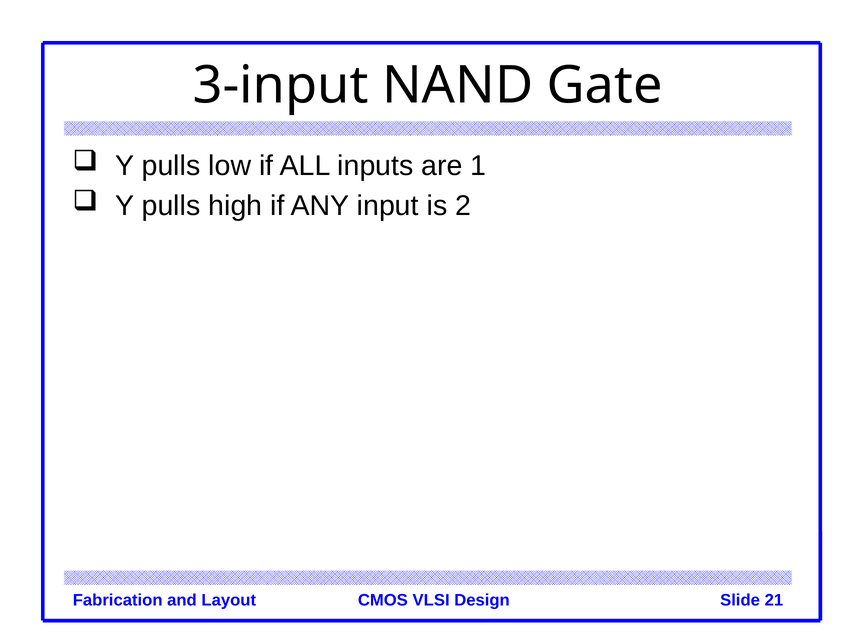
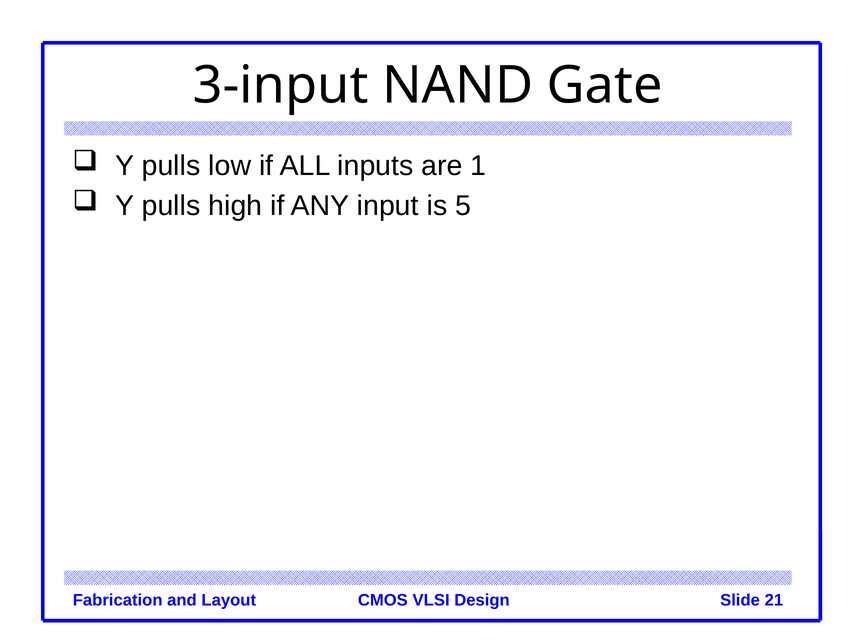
2: 2 -> 5 (463, 206)
